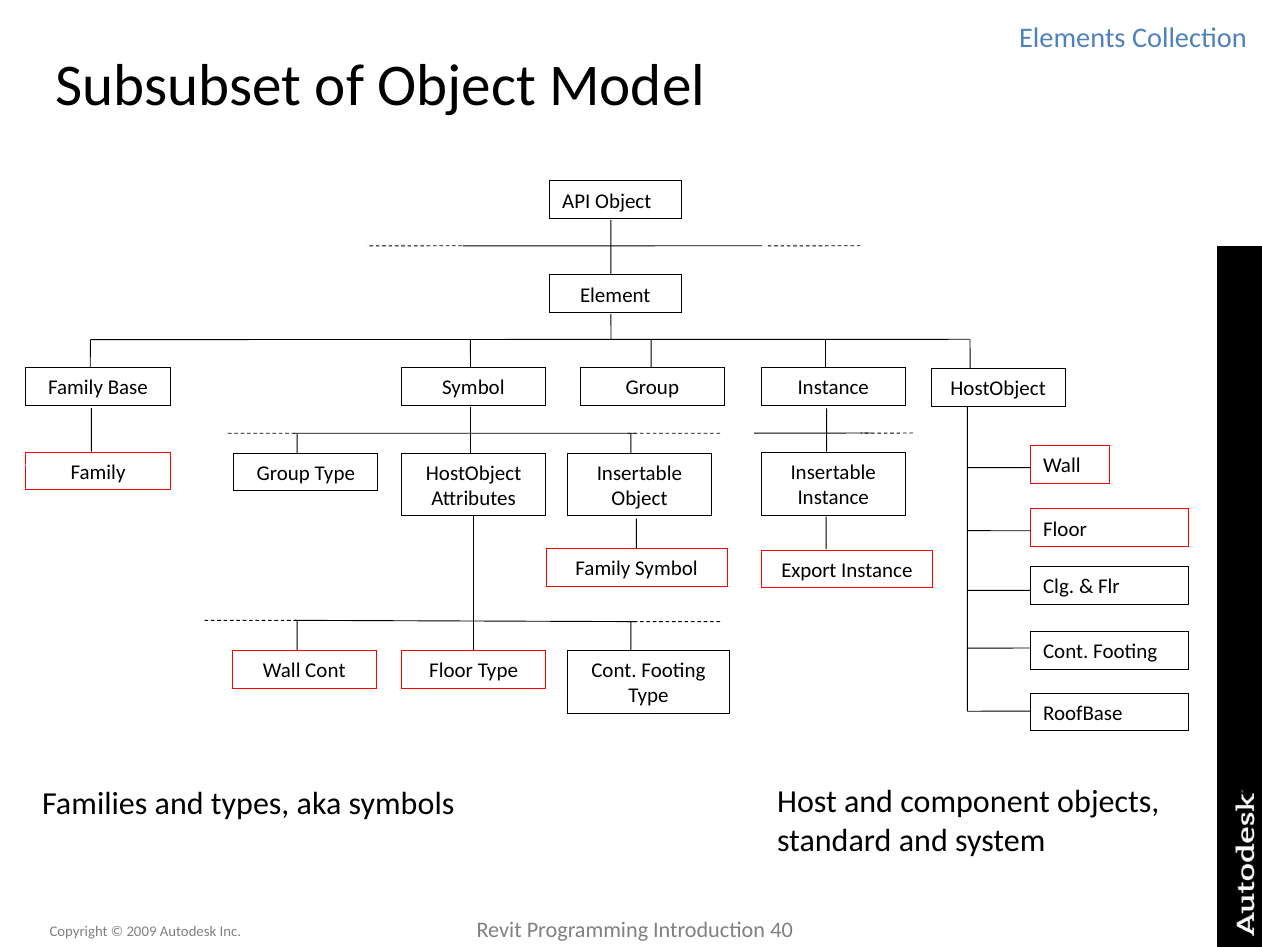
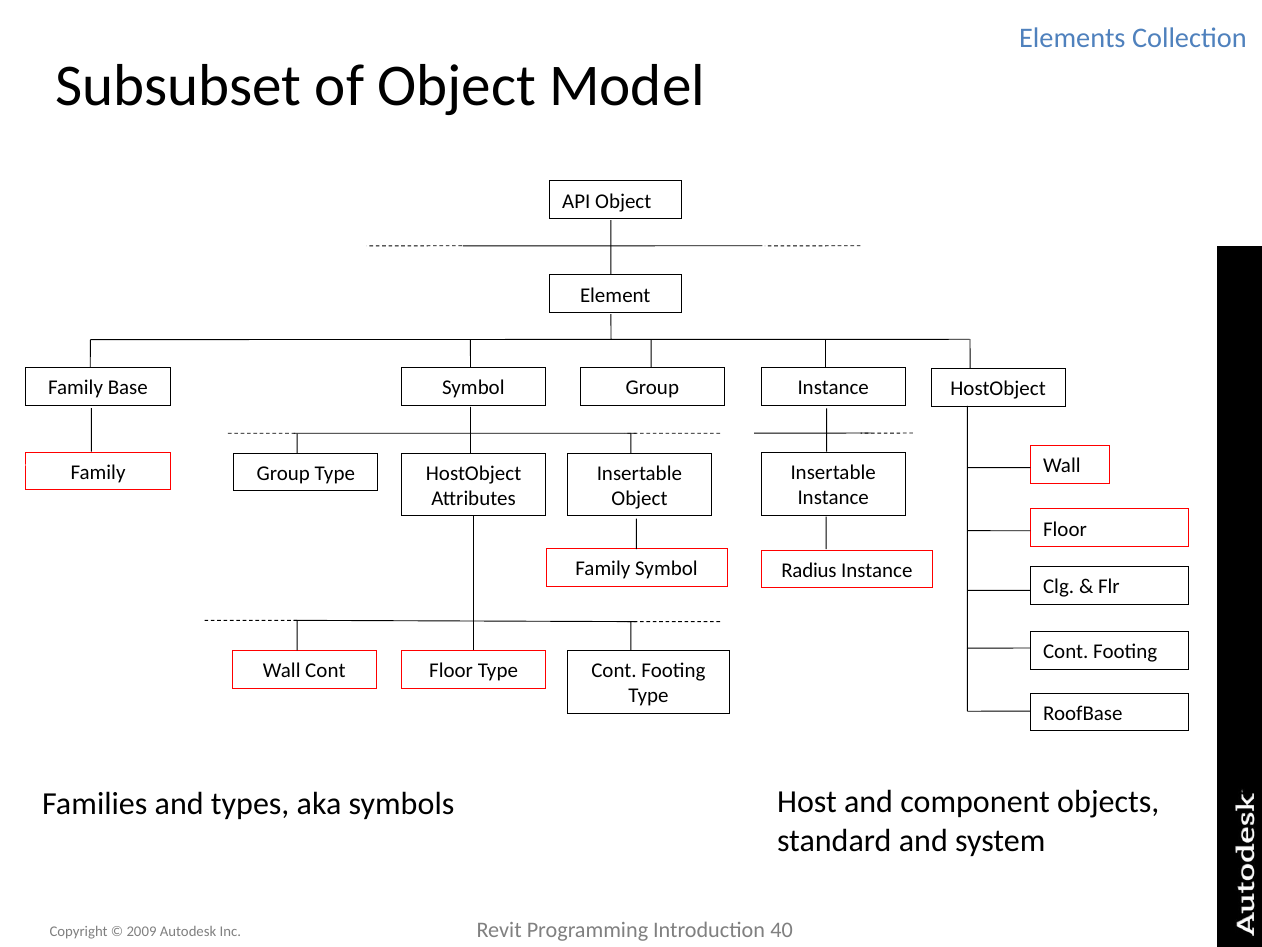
Export: Export -> Radius (809, 570)
